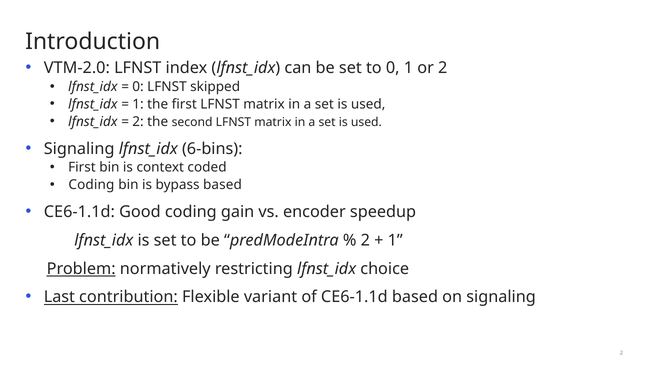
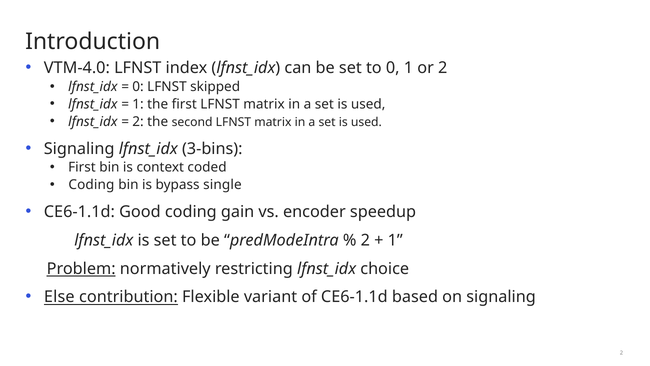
VTM-2.0: VTM-2.0 -> VTM-4.0 (77, 68)
6-bins: 6-bins -> 3-bins (212, 148)
bypass based: based -> single (222, 185)
Last: Last -> Else (59, 297)
